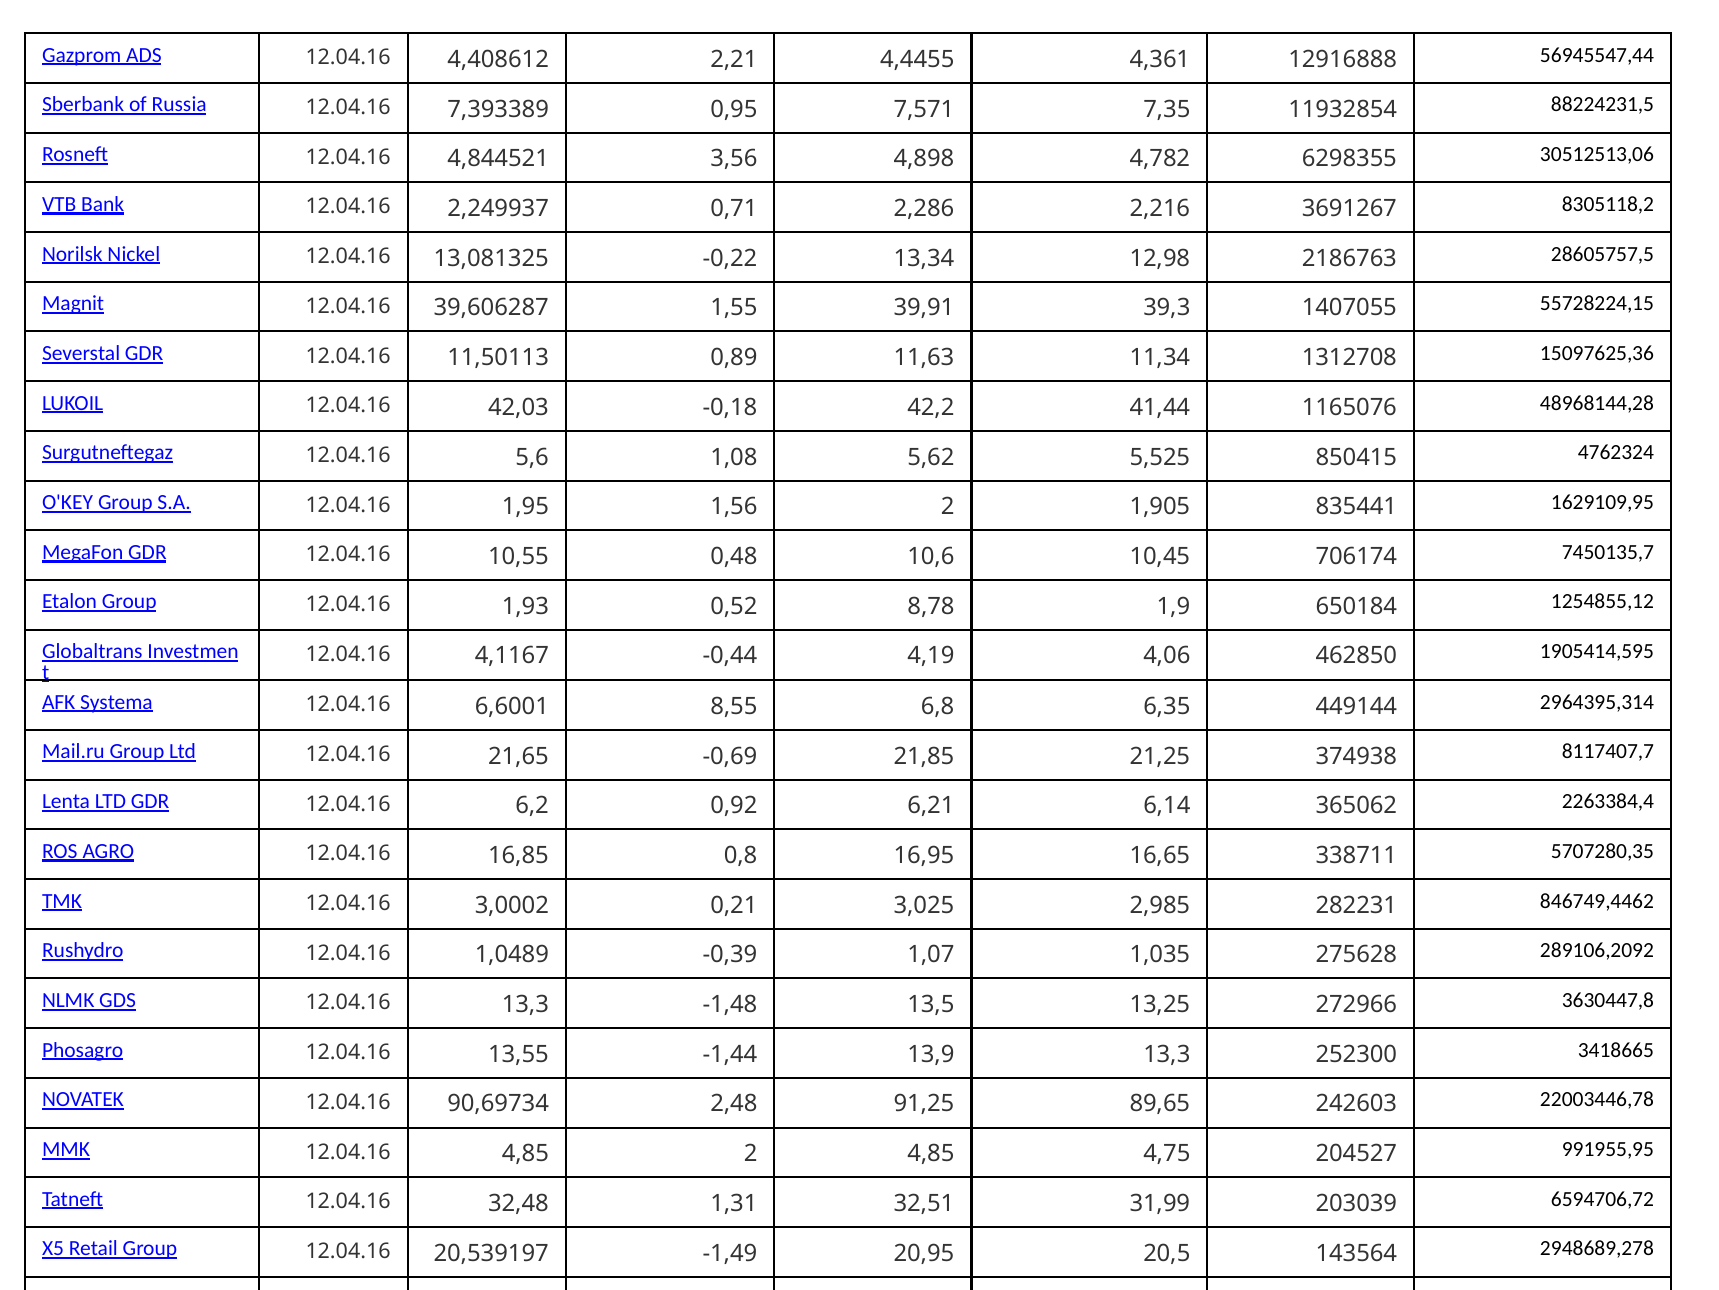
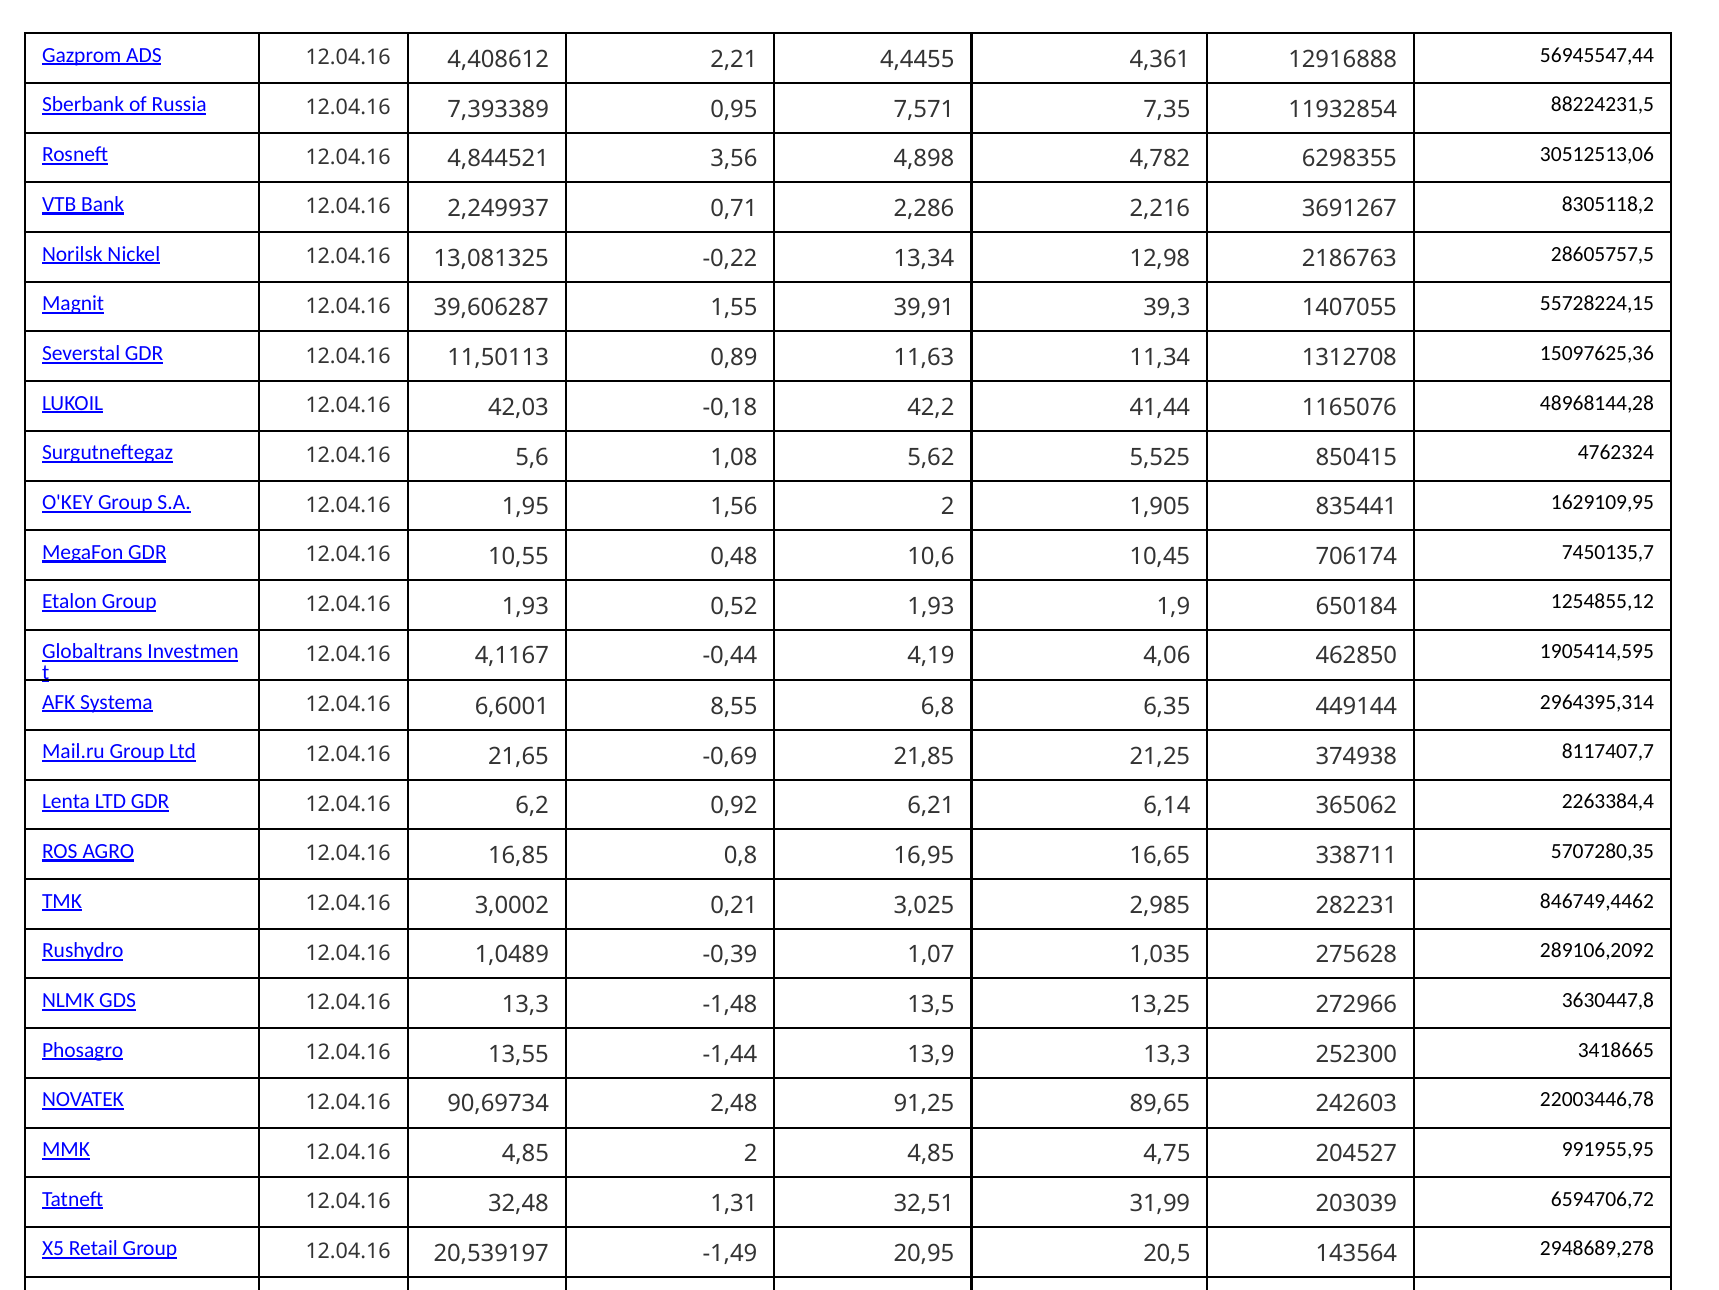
0,52 8,78: 8,78 -> 1,93 (931, 606)
